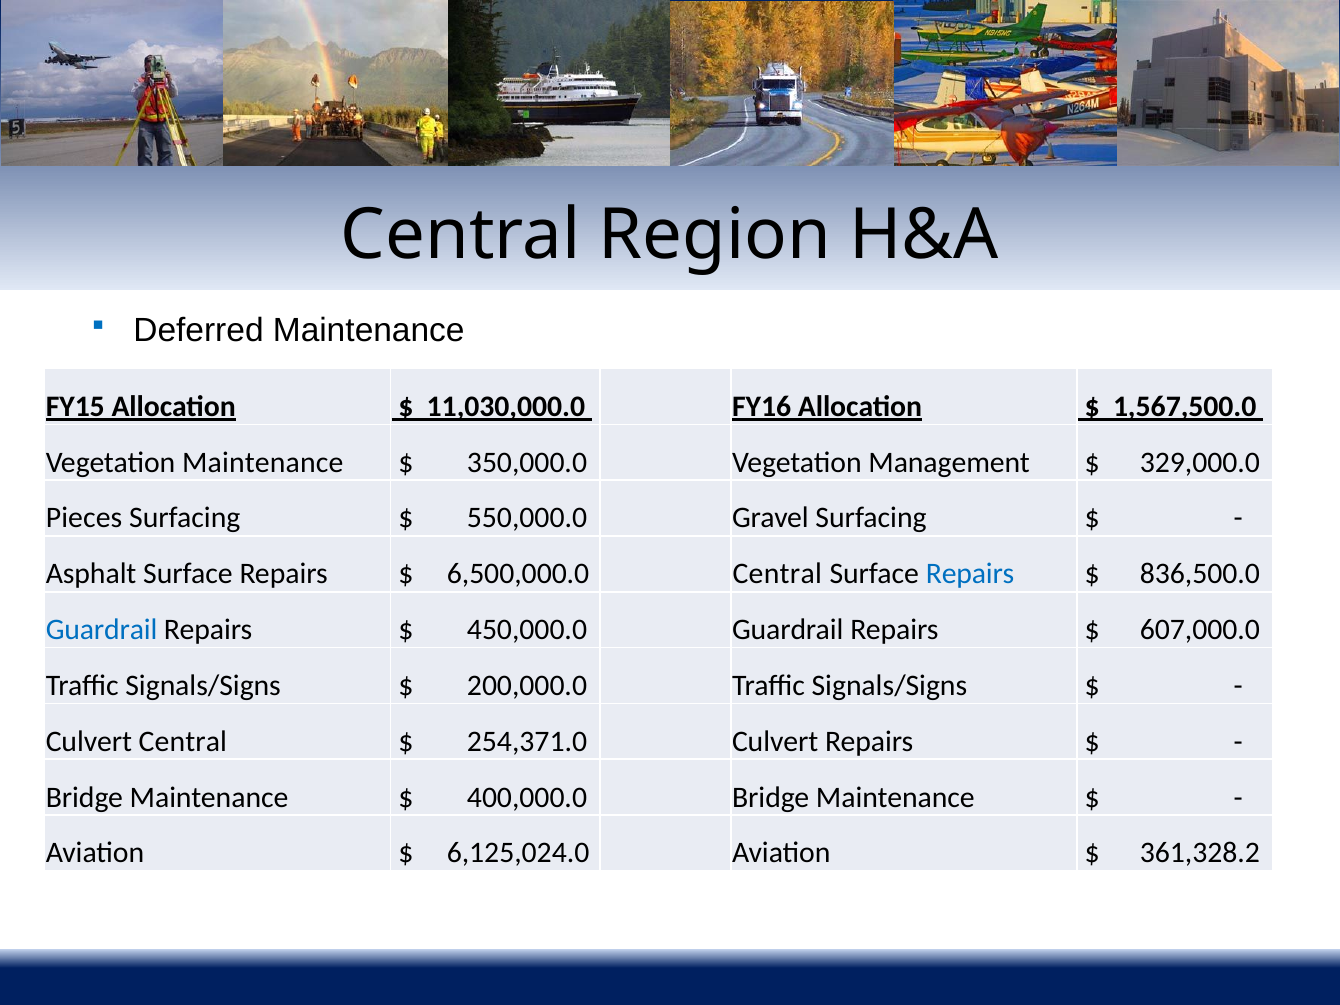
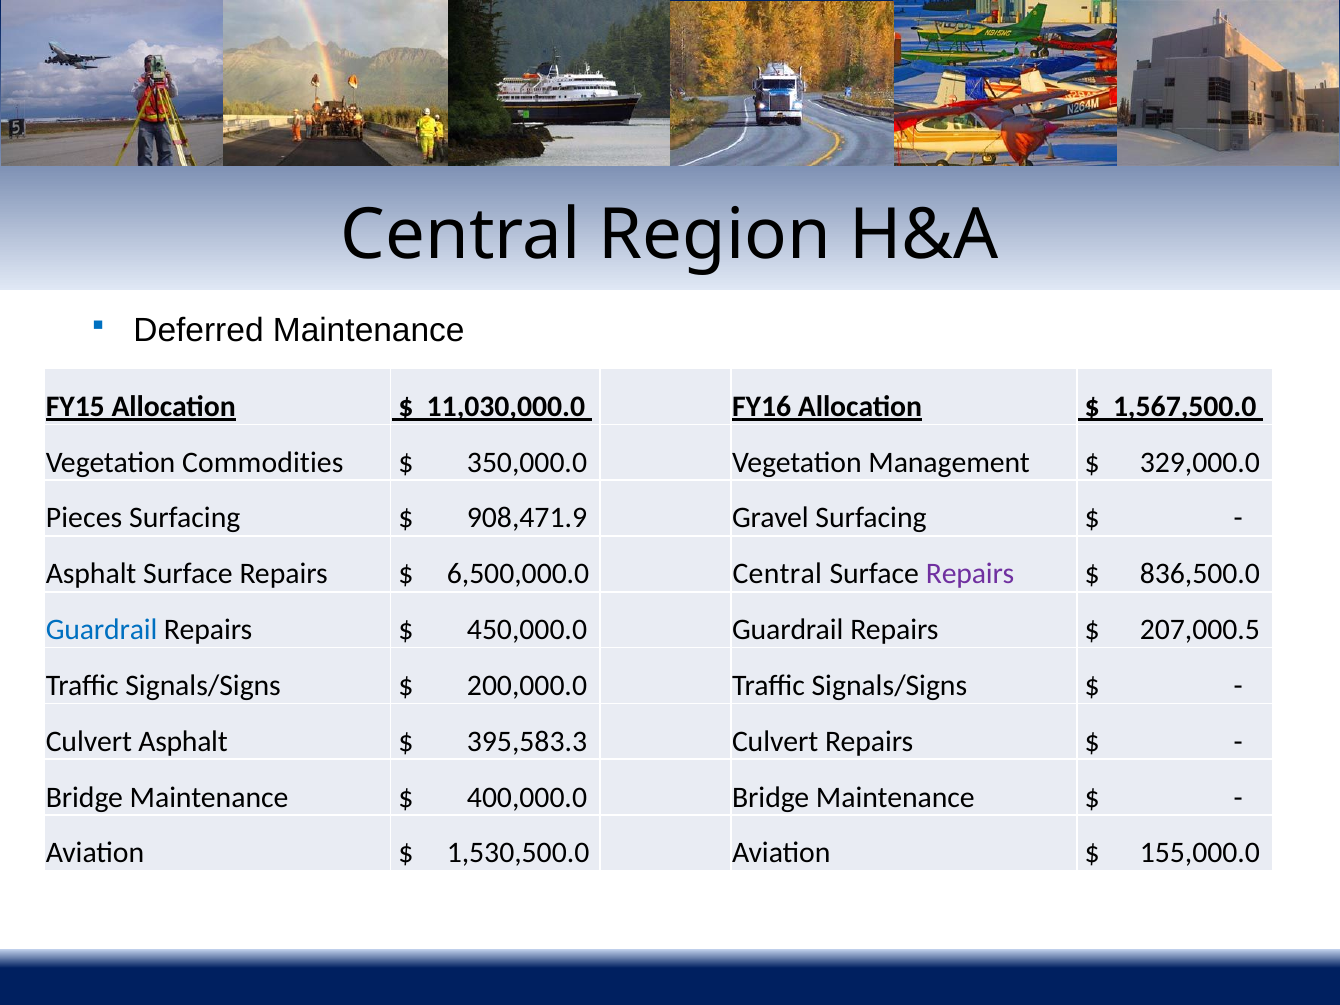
Vegetation Maintenance: Maintenance -> Commodities (263, 462)
550,000.0: 550,000.0 -> 908,471.9 (527, 518)
Repairs colour: blue -> purple (970, 574)
607,000.0: 607,000.0 -> 207,000.5 (1200, 630)
Culvert Central: Central -> Asphalt (183, 741)
254,371.0: 254,371.0 -> 395,583.3 (527, 741)
6,125,024.0: 6,125,024.0 -> 1,530,500.0 (518, 853)
361,328.2: 361,328.2 -> 155,000.0 (1200, 853)
